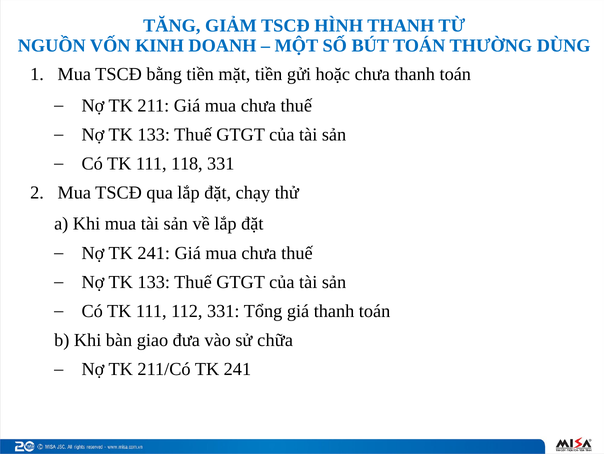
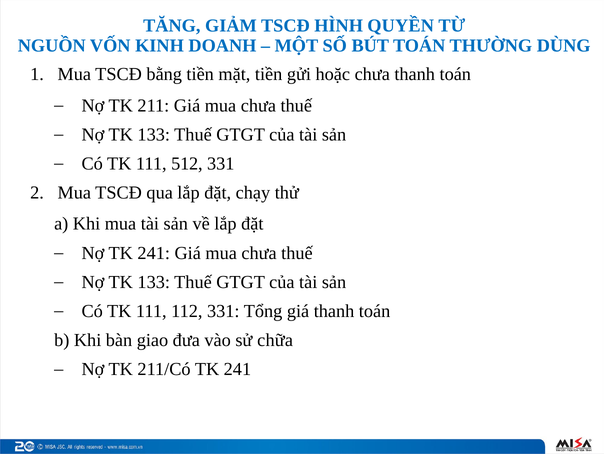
HÌNH THANH: THANH -> QUYỀN (401, 25)
118: 118 -> 512 (187, 163)
